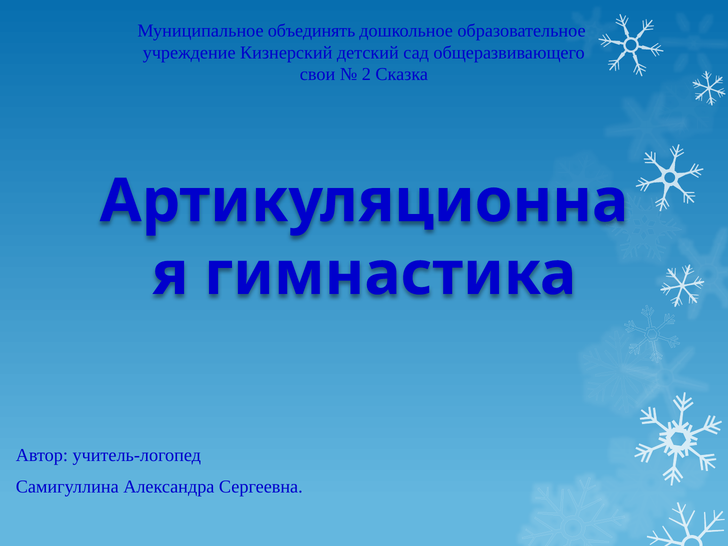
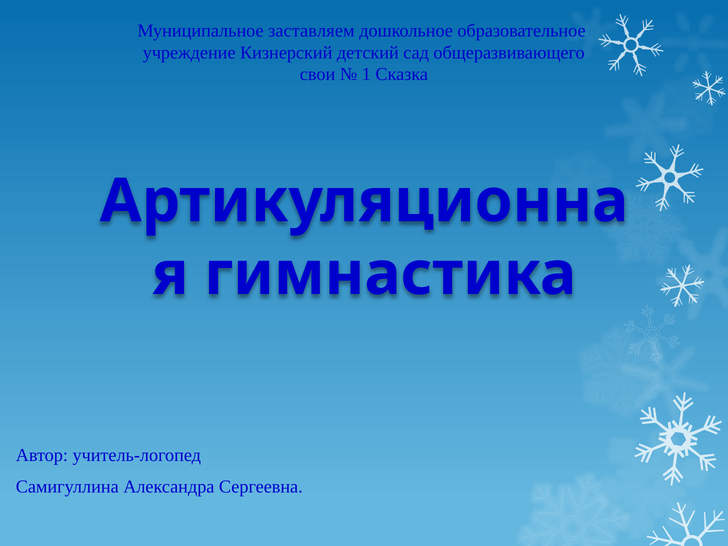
объединять: объединять -> заставляем (311, 31)
2: 2 -> 1 (366, 74)
